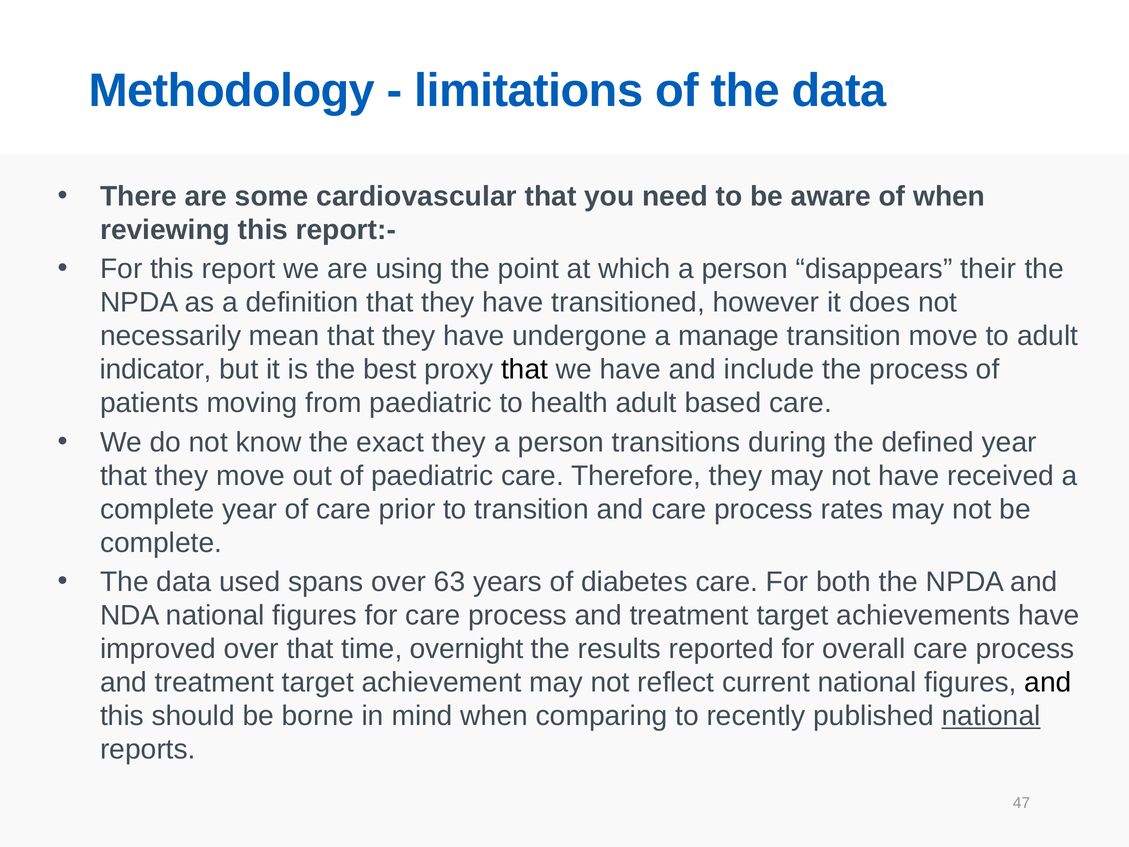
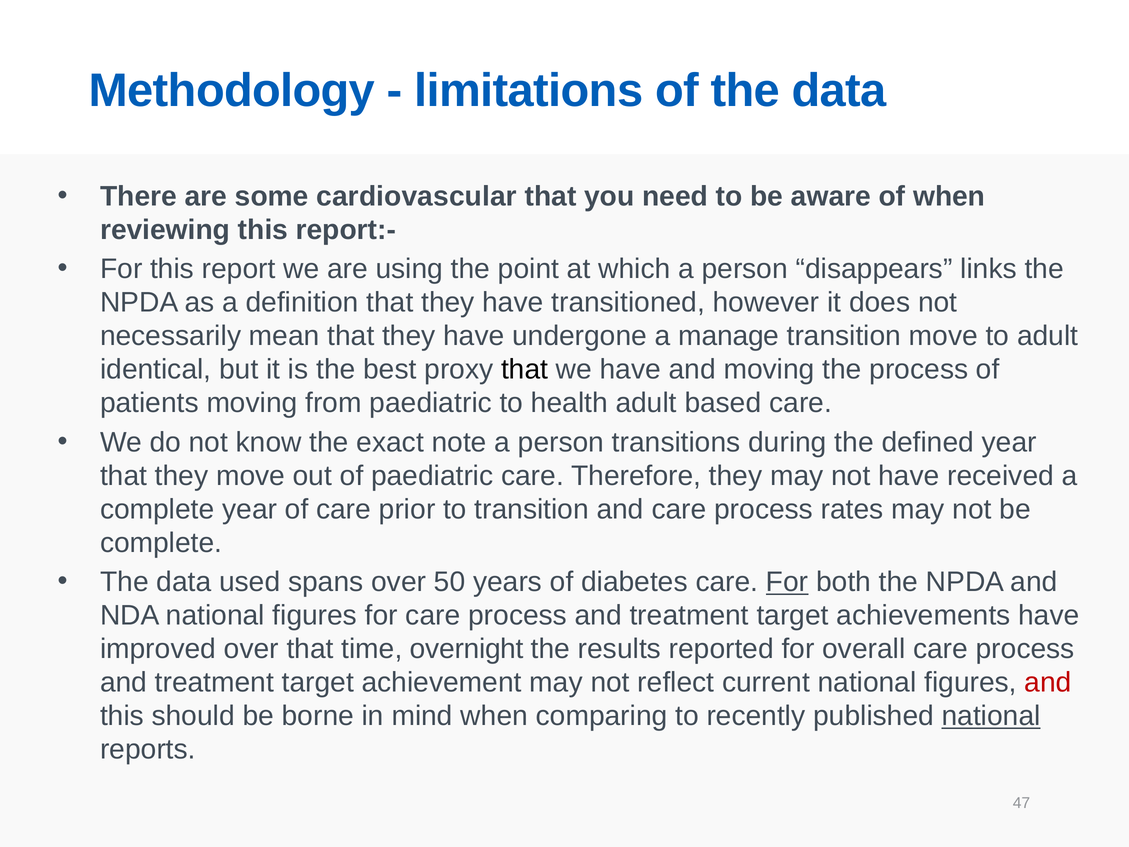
their: their -> links (989, 269)
indicator: indicator -> identical (156, 370)
and include: include -> moving (769, 370)
exact they: they -> note (459, 442)
63: 63 -> 50 (450, 582)
For underline: none -> present (787, 582)
and colour: black -> red (1048, 682)
